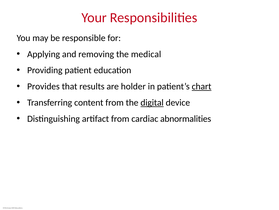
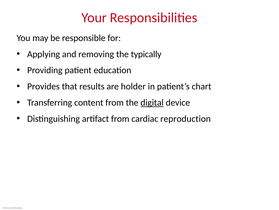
medical: medical -> typically (146, 54)
chart underline: present -> none (202, 86)
abnormalities: abnormalities -> reproduction (186, 118)
